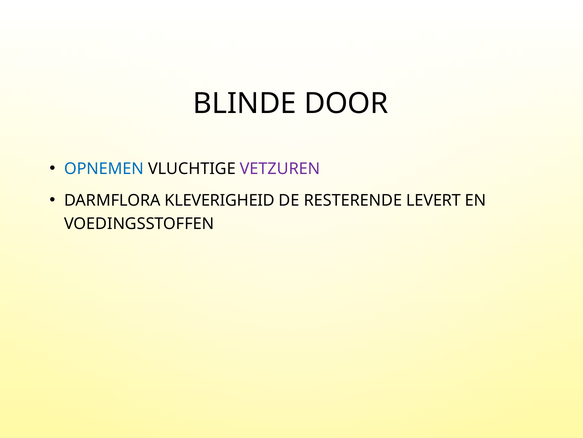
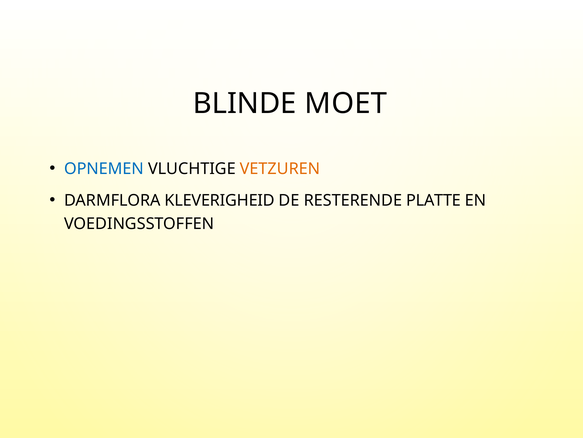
DOOR: DOOR -> MOET (346, 103)
VETZUREN colour: purple -> orange (280, 169)
LEVERT: LEVERT -> PLATTE (434, 200)
